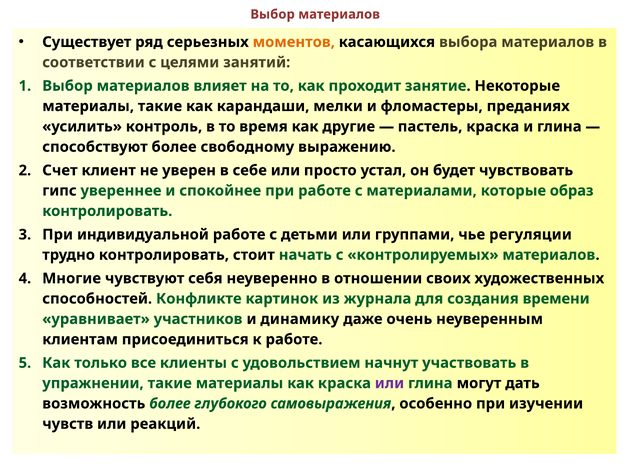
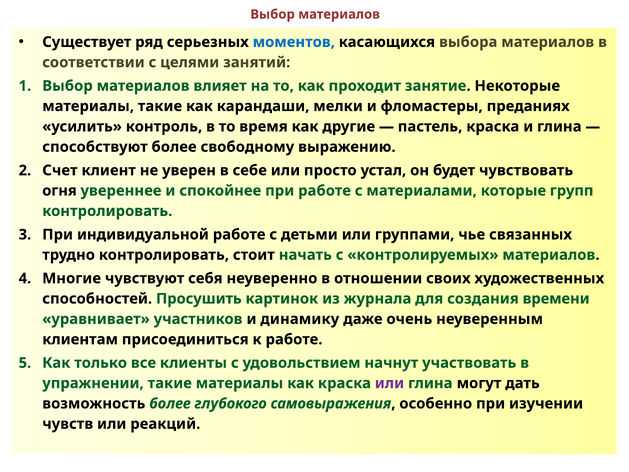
моментов colour: orange -> blue (294, 42)
гипс: гипс -> огня (59, 191)
образ: образ -> групп (572, 191)
регуляции: регуляции -> связанных (531, 234)
Конфликте: Конфликте -> Просушить (199, 299)
